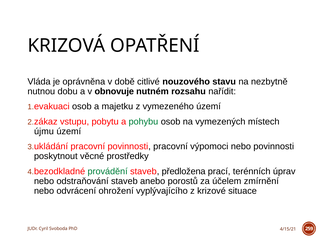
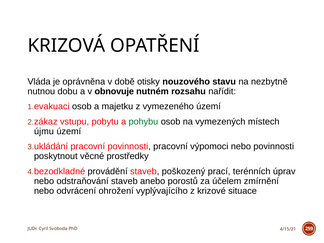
citlivé: citlivé -> otisky (148, 82)
provádění colour: green -> black (108, 171)
předložena: předložena -> poškozený (184, 171)
